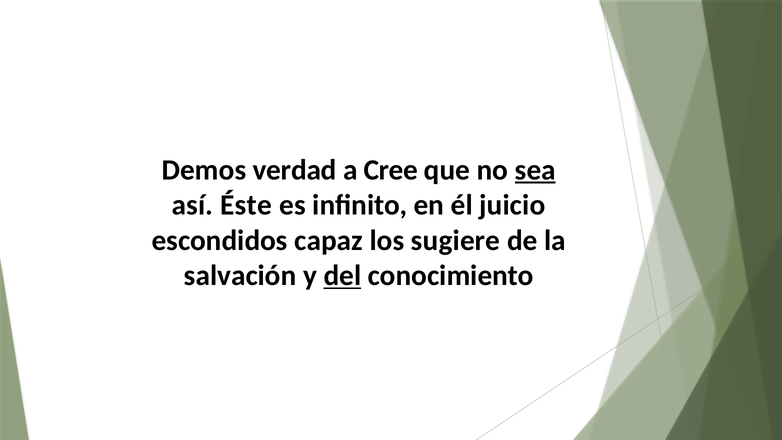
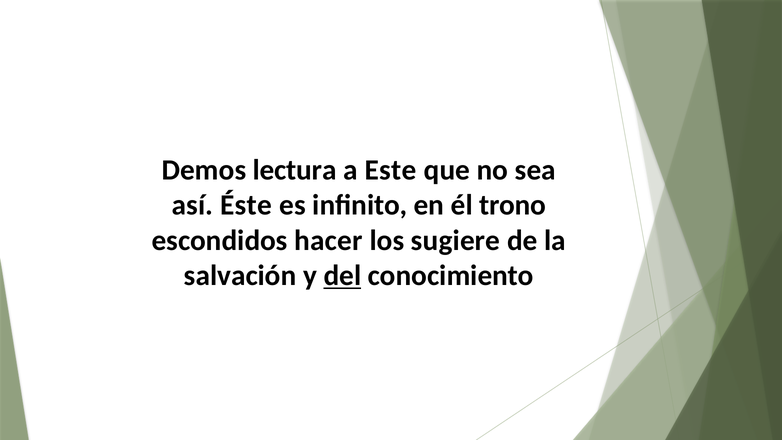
verdad: verdad -> lectura (295, 170)
Cree: Cree -> Este (391, 170)
sea underline: present -> none (535, 170)
juicio: juicio -> trono (513, 205)
capaz: capaz -> hacer (329, 240)
